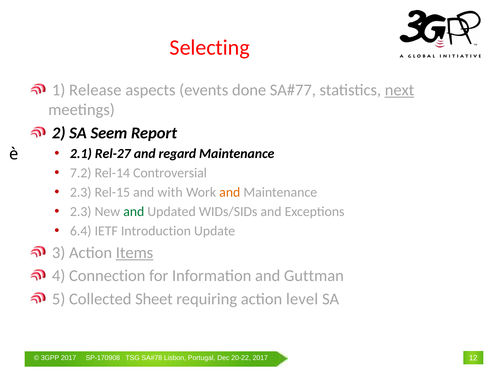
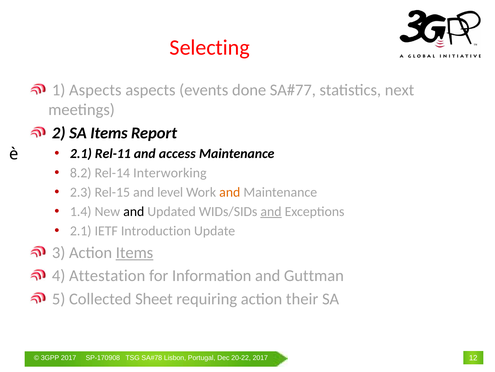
1 Release: Release -> Aspects (95, 90)
next underline: present -> none (400, 90)
SA Seem: Seem -> Items (109, 133)
Rel-27: Rel-27 -> Rel-11 (113, 153)
regard: regard -> access (177, 153)
7.2: 7.2 -> 8.2 (81, 173)
Controversial: Controversial -> Interworking (170, 173)
with: with -> level (170, 192)
2.3: 2.3 -> 1.4 (81, 211)
and colour: green -> black (134, 211)
and underline: none -> present (271, 211)
6.4: 6.4 -> 2.1 (81, 230)
Connection: Connection -> Attestation (107, 275)
level: level -> their (302, 298)
